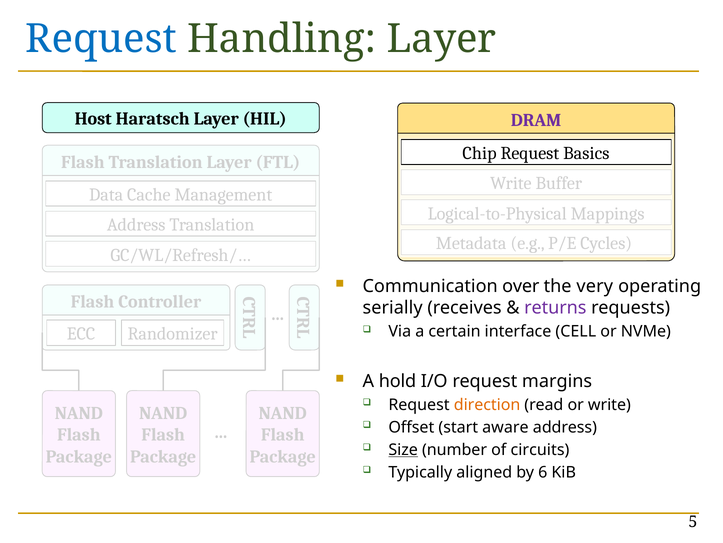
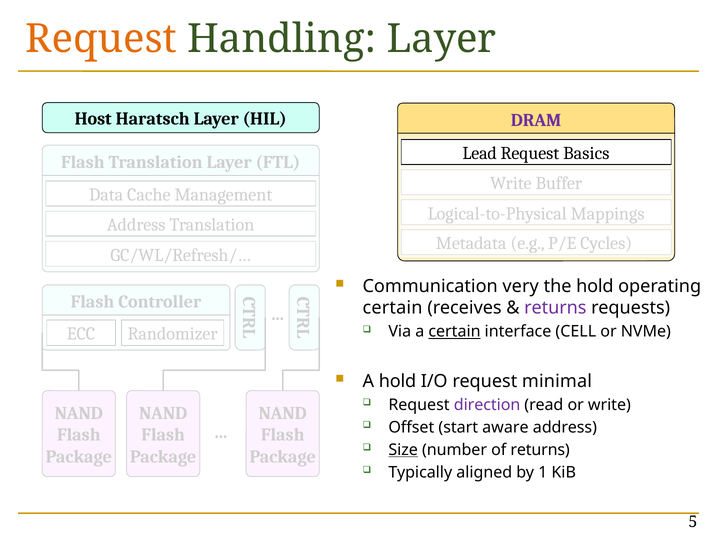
Request colour: blue -> orange (101, 39)
Chip: Chip -> Lead (480, 153)
over: over -> very (521, 286)
the very: very -> hold (595, 286)
serially: serially -> certain (393, 308)
certain underline: none -> present (454, 331)
margins: margins -> minimal (557, 381)
direction colour: orange -> purple (487, 404)
of circuits: circuits -> returns (540, 449)
6: 6 -> 1 (543, 472)
